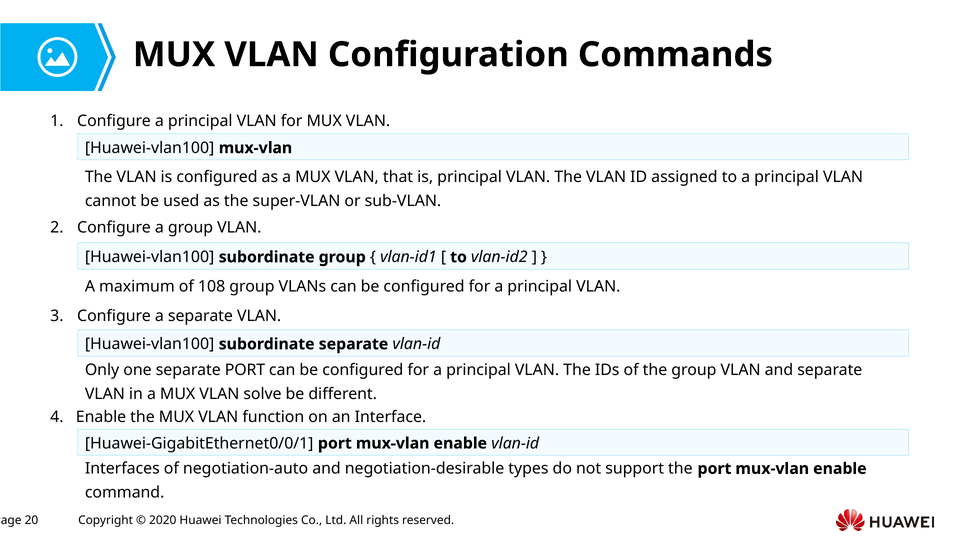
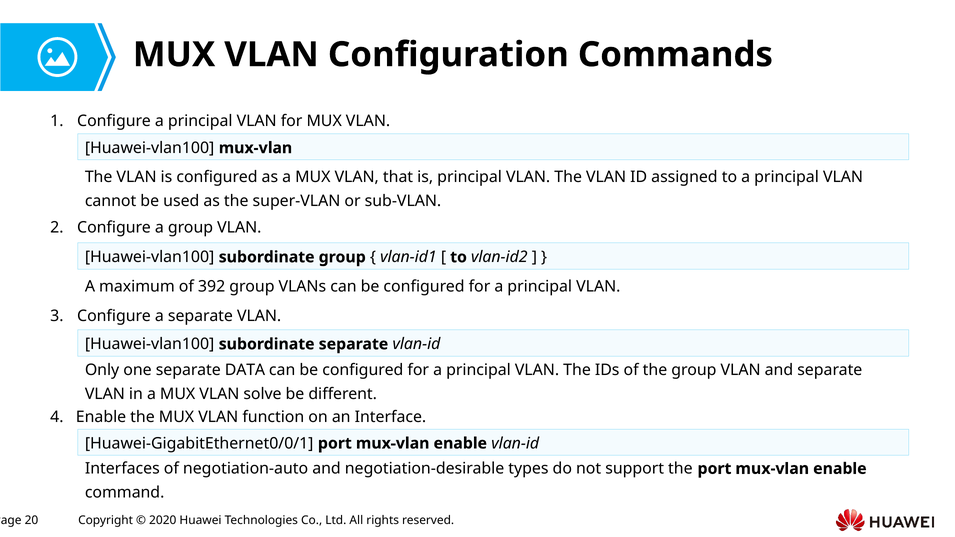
108: 108 -> 392 (212, 287)
separate PORT: PORT -> DATA (245, 370)
